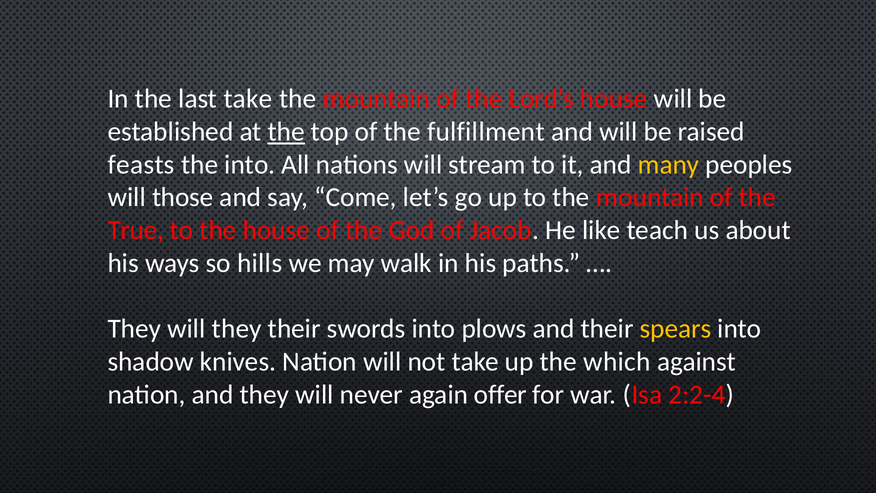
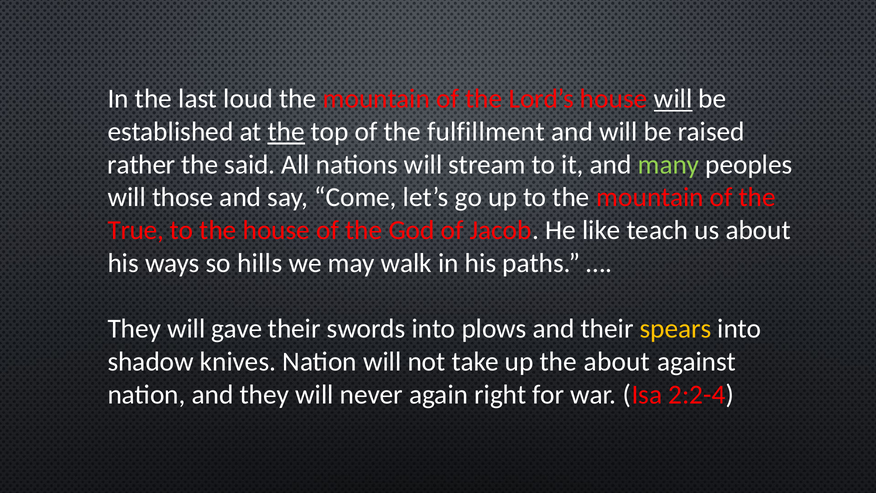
last take: take -> loud (248, 99)
will underline: none -> present (673, 99)
feasts: feasts -> rather (141, 164)
the into: into -> said (250, 164)
many colour: yellow -> light green (668, 164)
will they: they -> gave (237, 329)
the which: which -> about (617, 362)
offer: offer -> right (500, 394)
